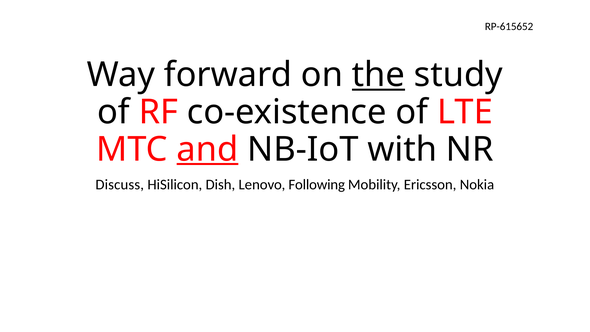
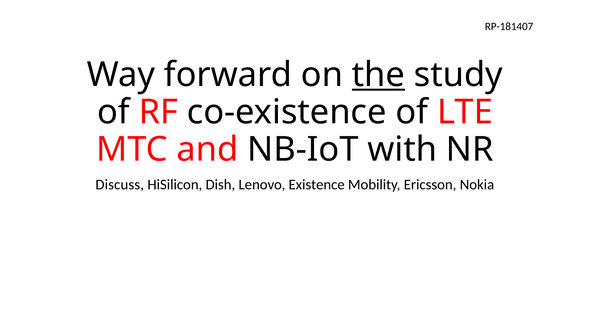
RP-615652: RP-615652 -> RP-181407 (509, 27)
and underline: present -> none (207, 149)
Following: Following -> Existence (317, 184)
